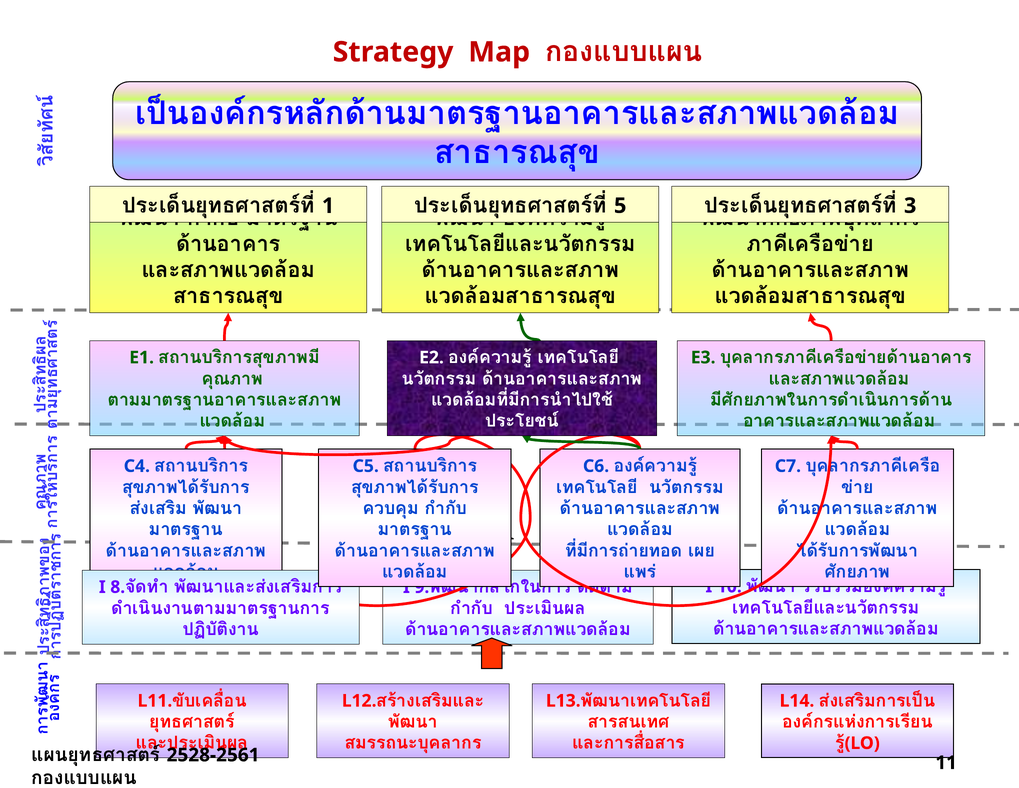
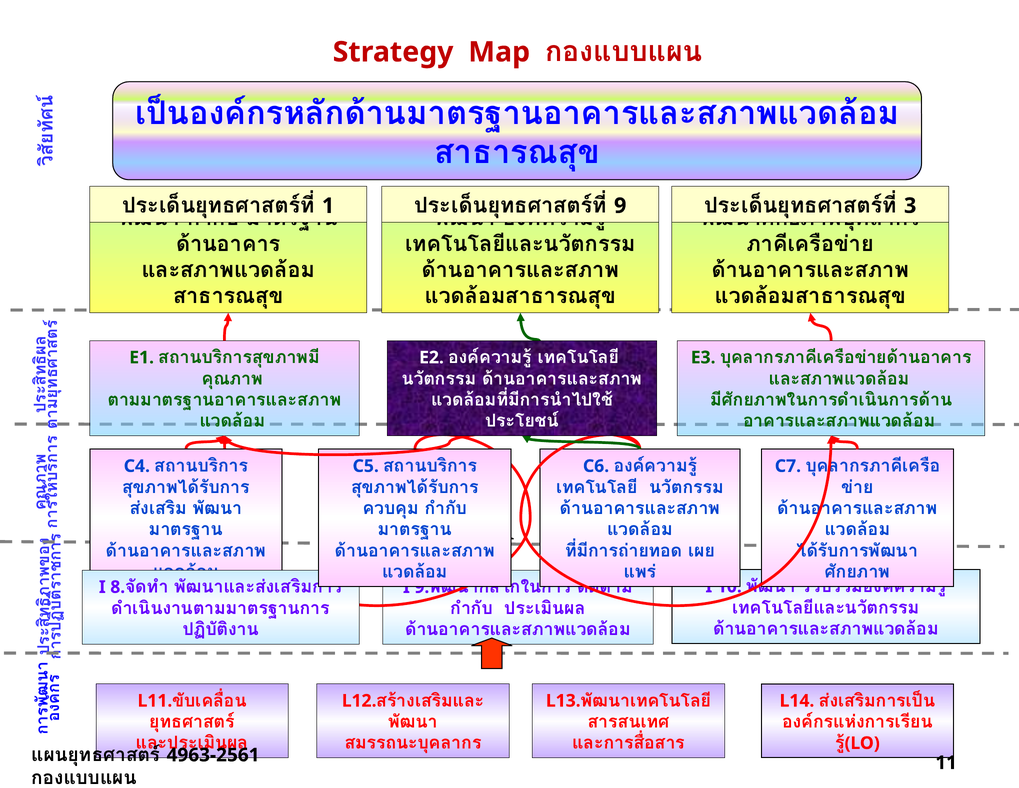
5: 5 -> 9 (620, 206)
2528-2561: 2528-2561 -> 4963-2561 (213, 755)
